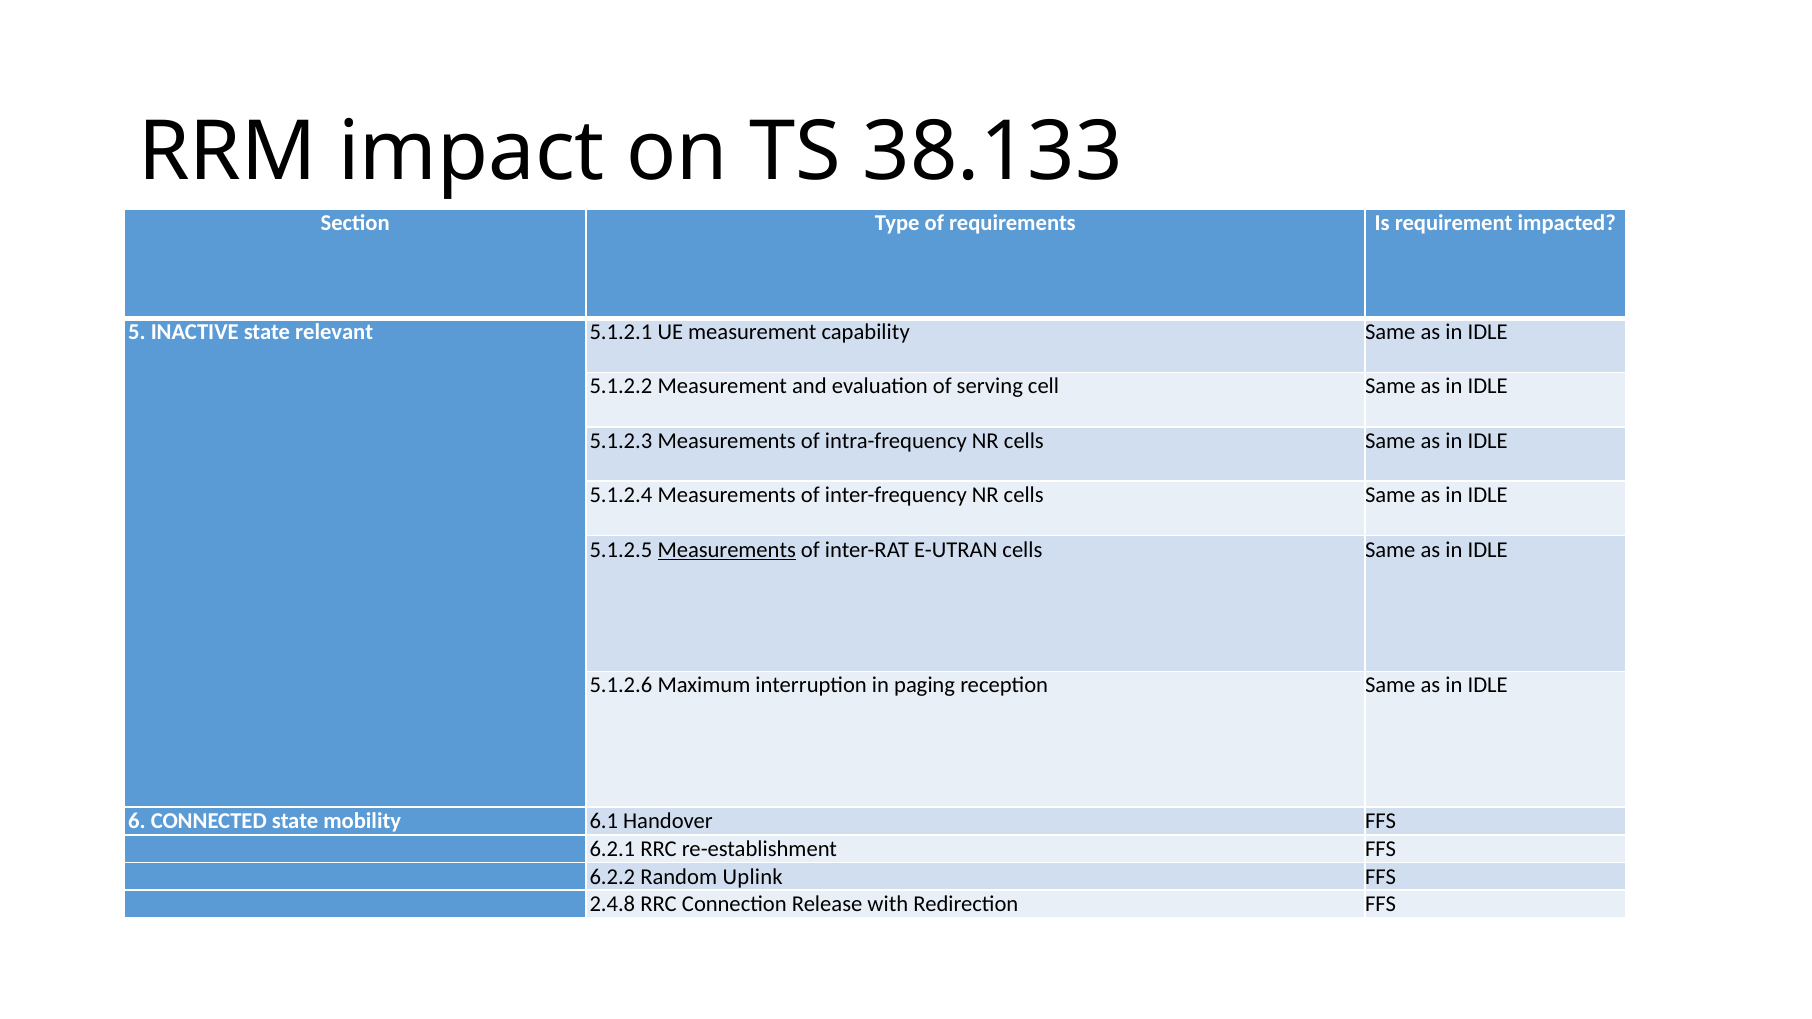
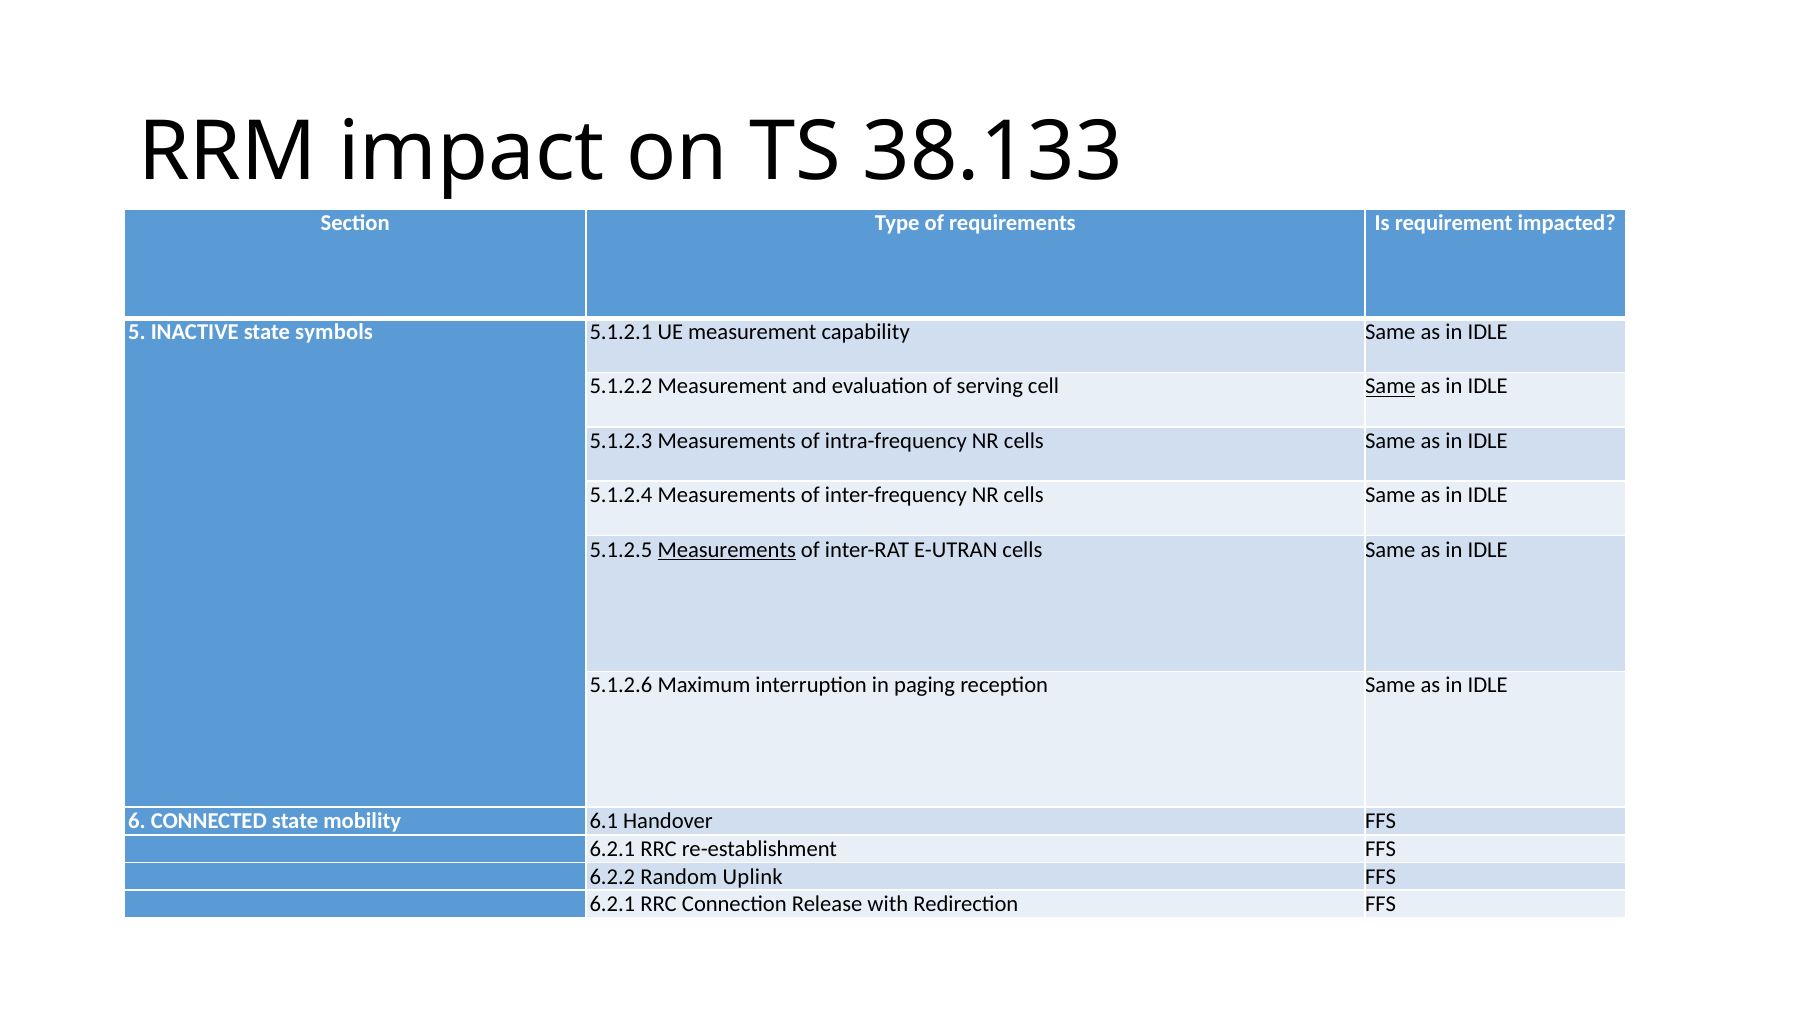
relevant: relevant -> symbols (334, 332)
Same underline: none -> present (1390, 387)
2.4.8: 2.4.8 -> 6.2.1 (612, 904)
